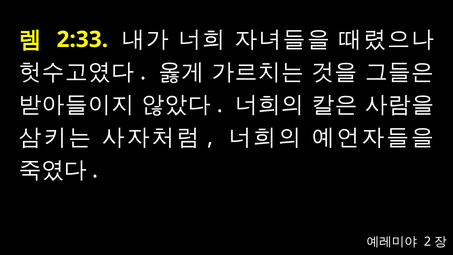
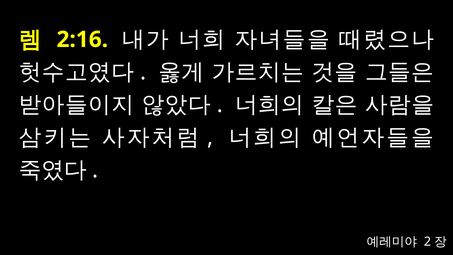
2:33: 2:33 -> 2:16 (82, 39)
